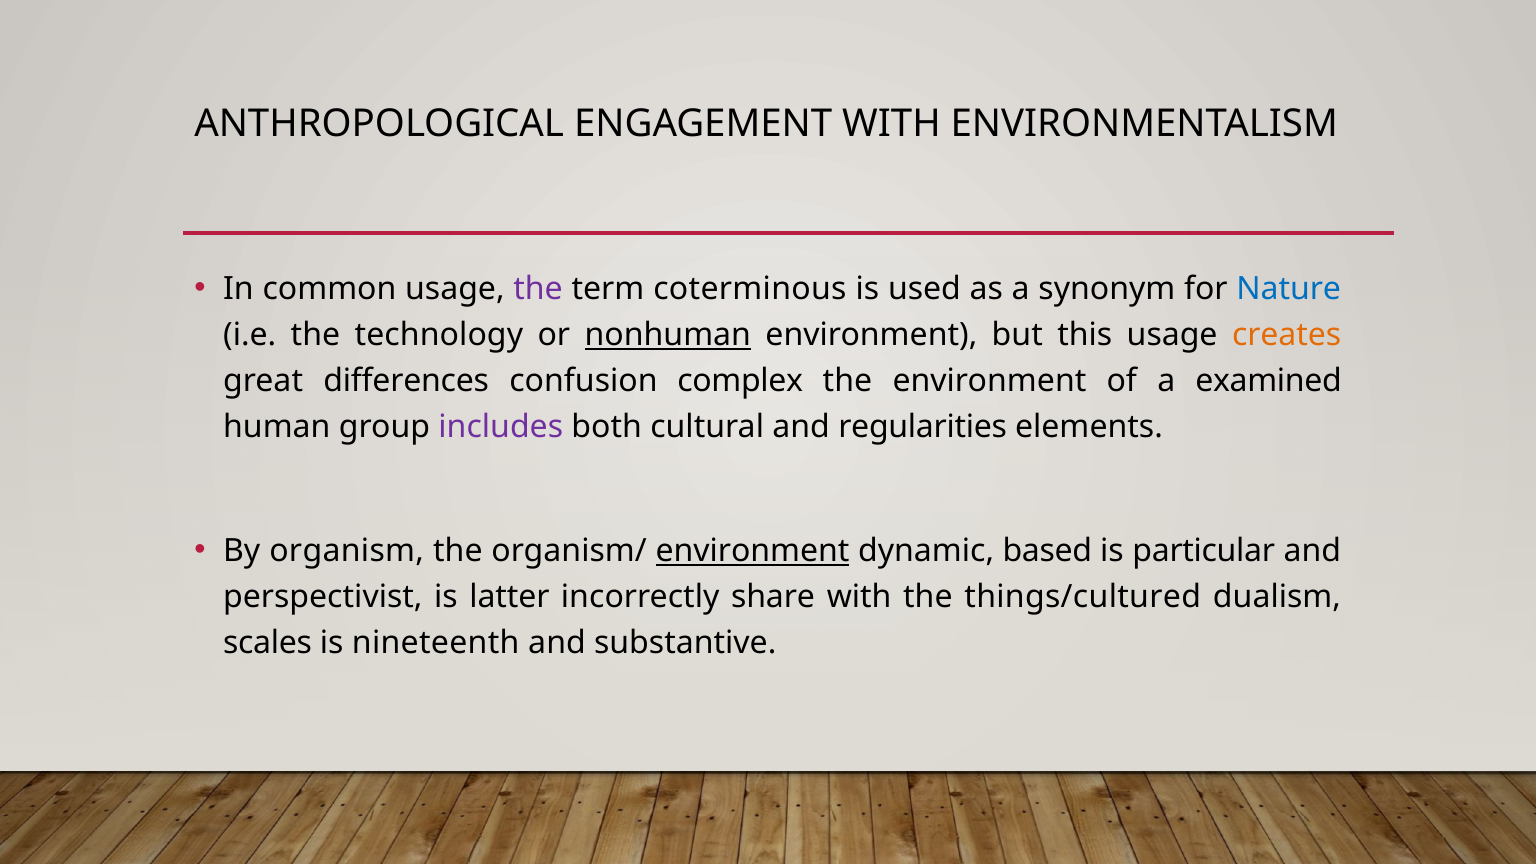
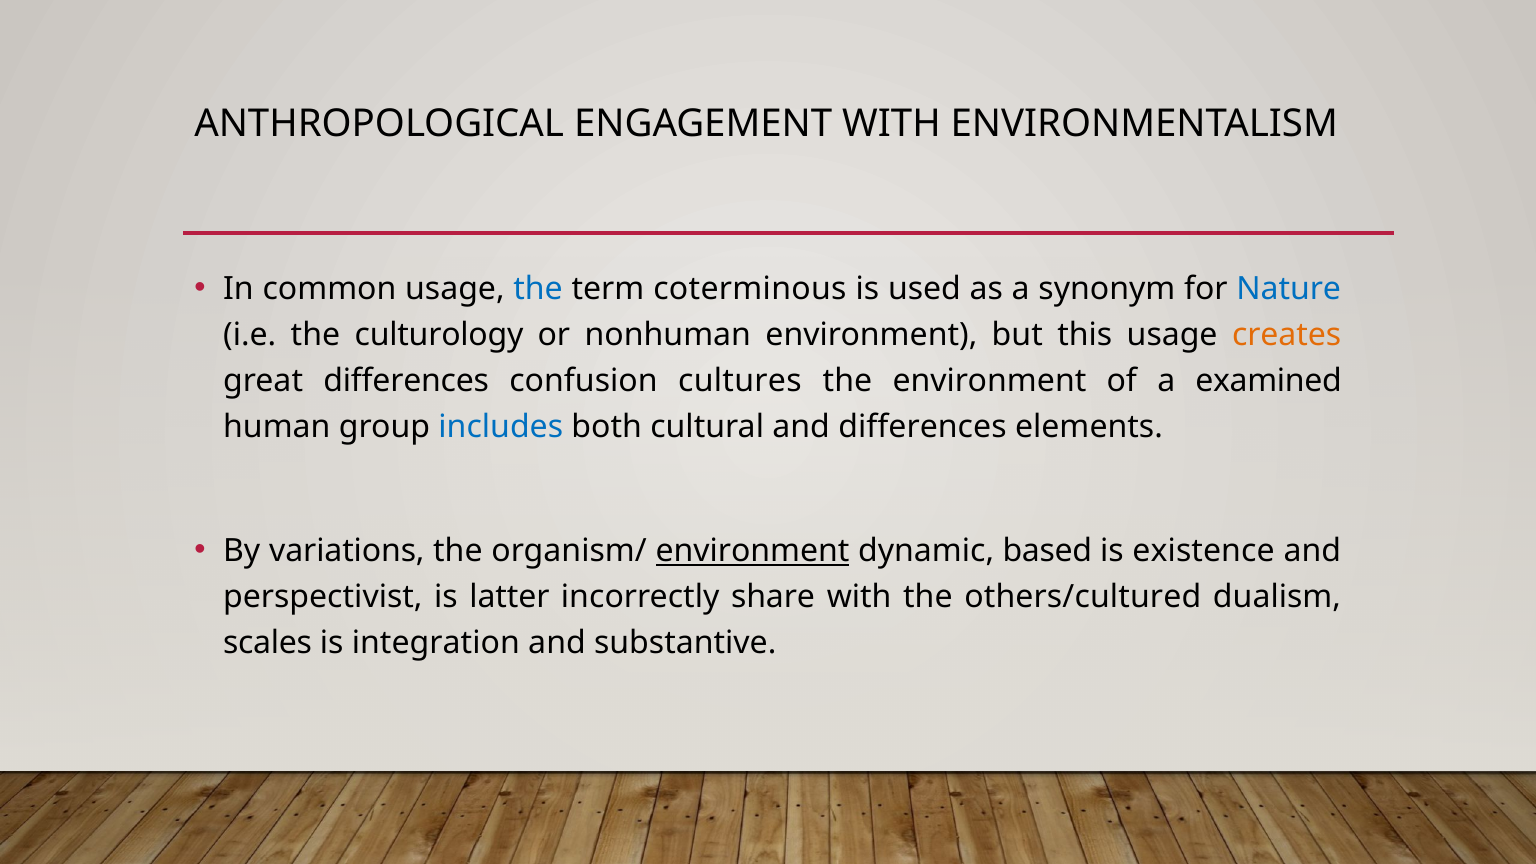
the colour: purple -> blue (538, 289)
technology: technology -> culturology (439, 335)
nonhuman underline: present -> none (668, 335)
complex: complex -> cultures (740, 381)
includes colour: purple -> blue (501, 427)
and regularities: regularities -> differences (922, 427)
organism: organism -> variations (347, 551)
particular: particular -> existence (1204, 551)
things/cultured: things/cultured -> others/cultured (1083, 597)
nineteenth: nineteenth -> integration (436, 643)
